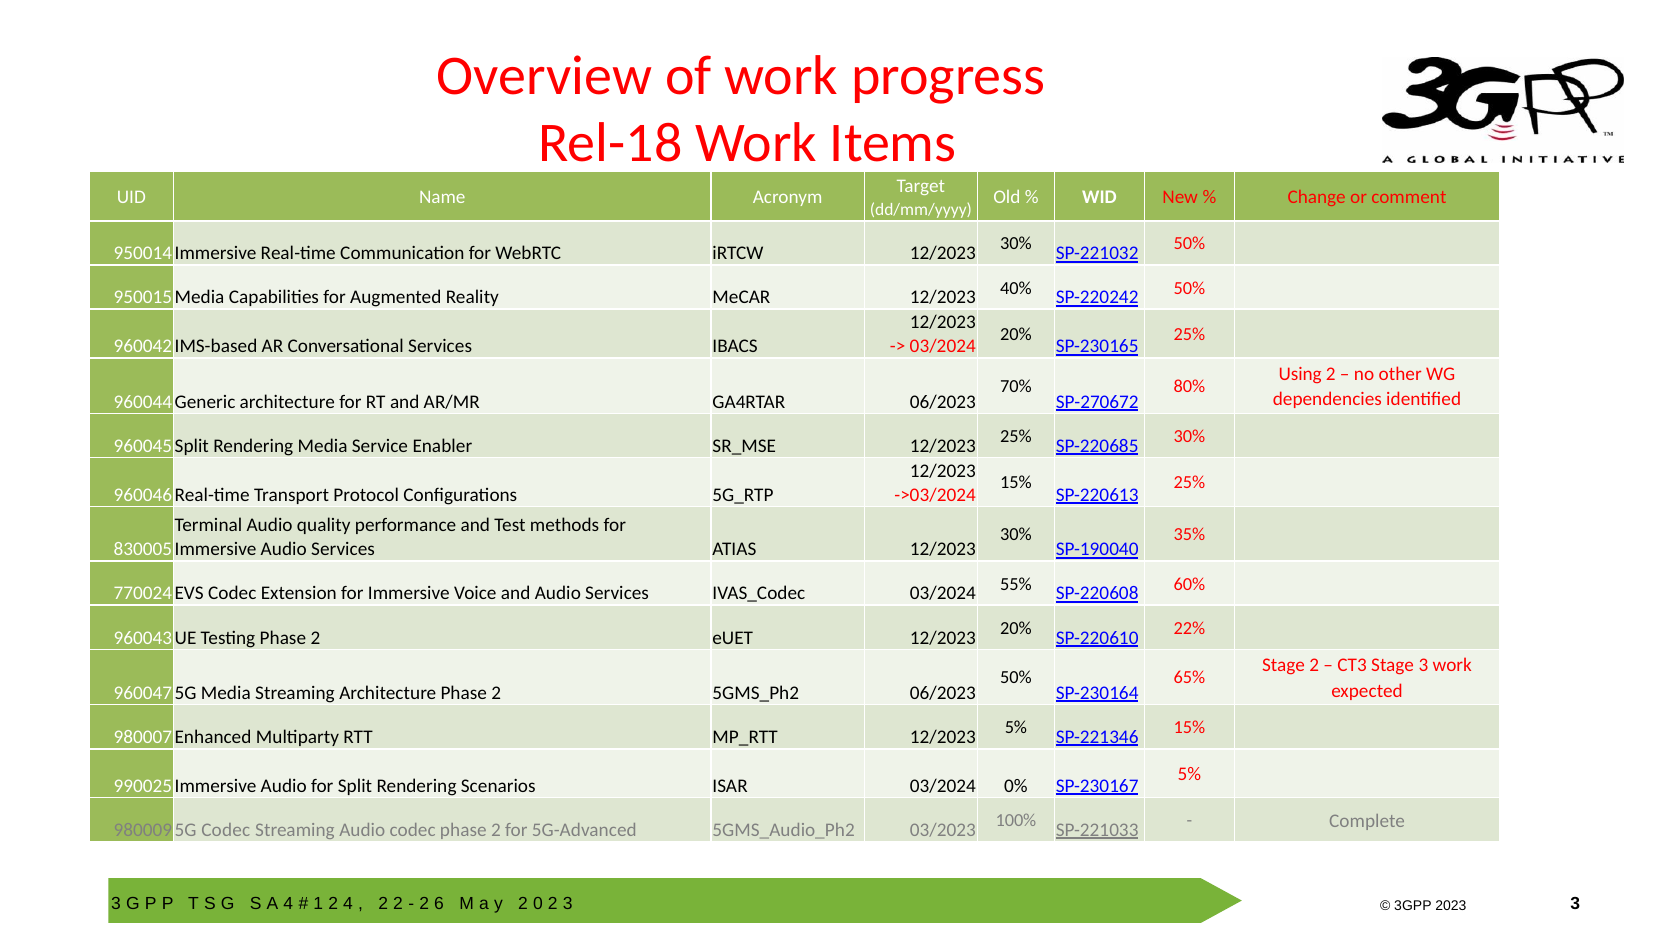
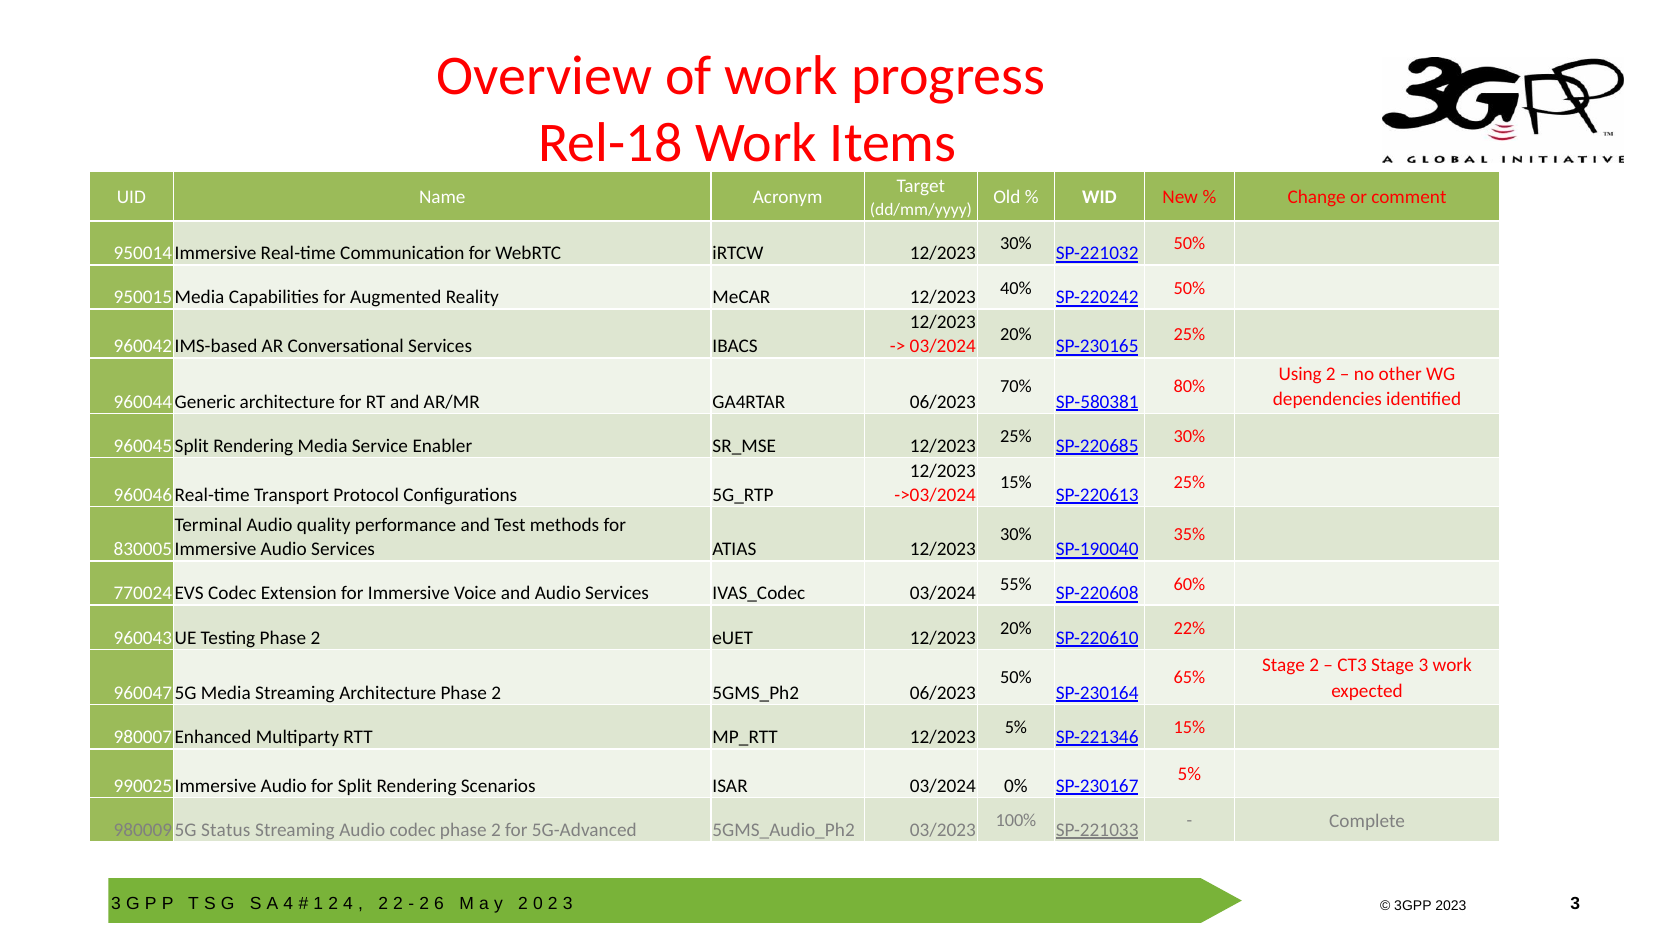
SP-270672: SP-270672 -> SP-580381 (1097, 402)
Codec: Codec -> Status (226, 830)
